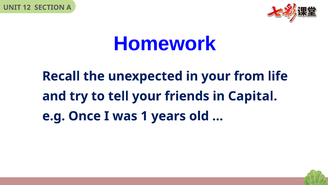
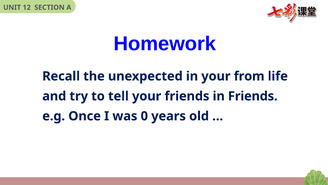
in Capital: Capital -> Friends (253, 96)
1: 1 -> 0 (144, 116)
